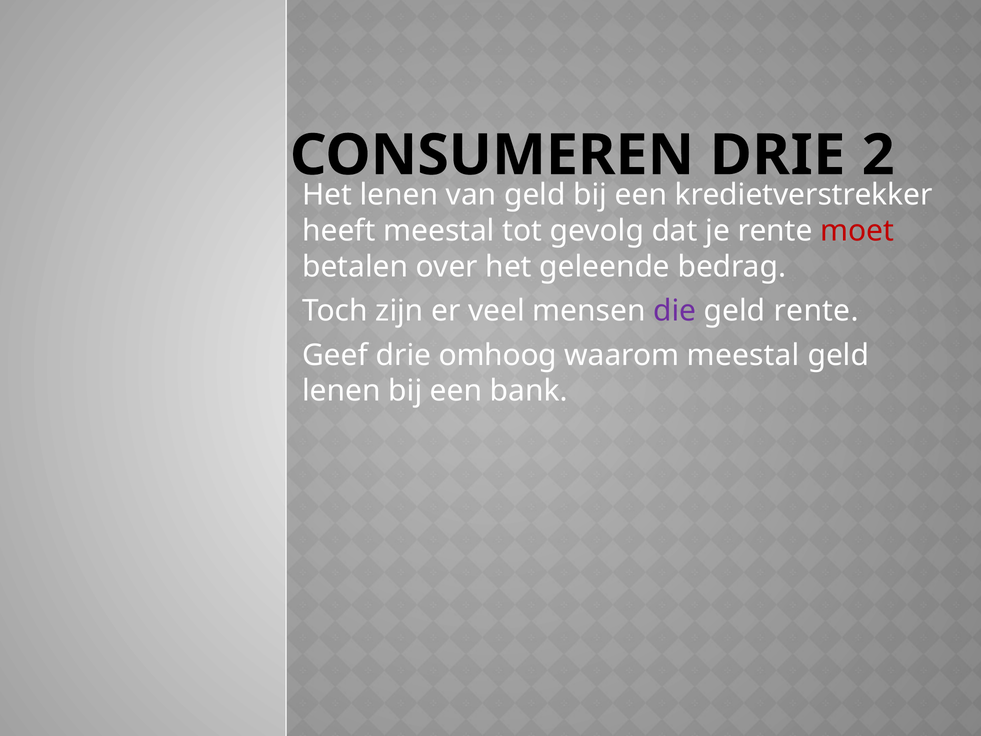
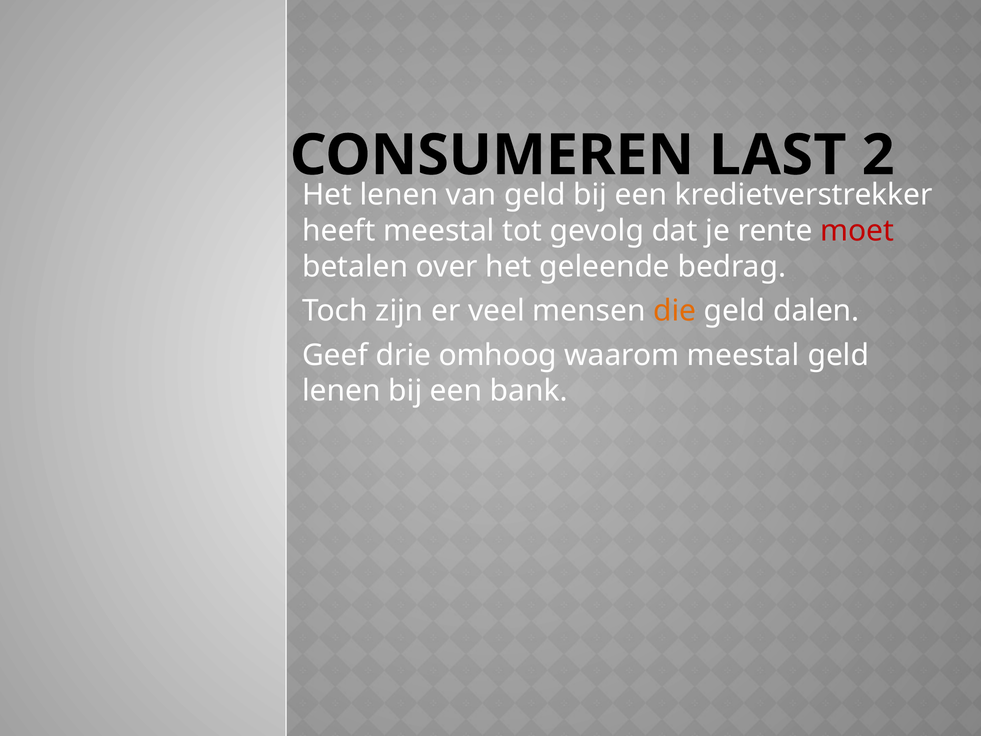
DRIE: DRIE -> LAST (778, 155)
die colour: purple -> orange (675, 311)
geld rente: rente -> dalen (816, 311)
